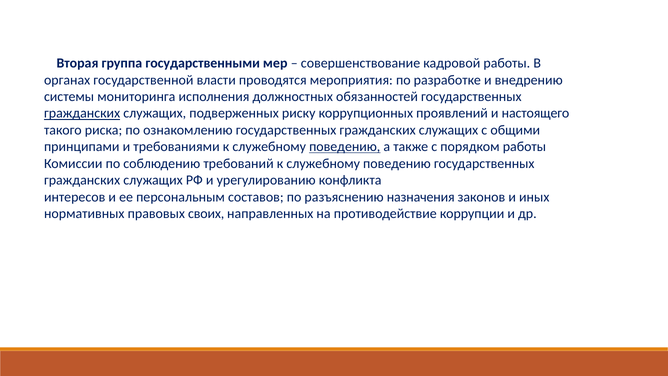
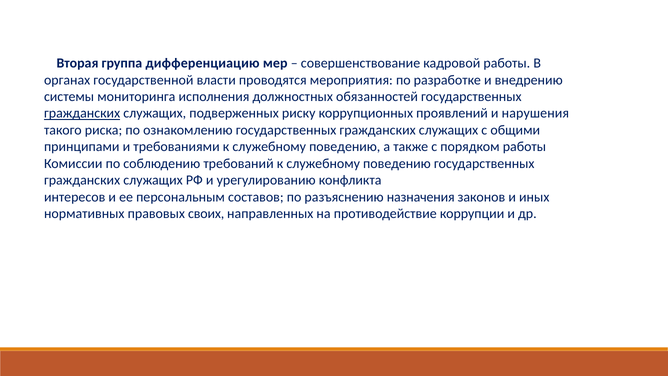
государственными: государственными -> дифференциацию (203, 63)
настоящего: настоящего -> нарушения (535, 113)
поведению underline: present -> none (345, 147)
